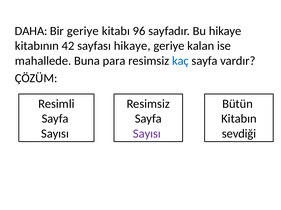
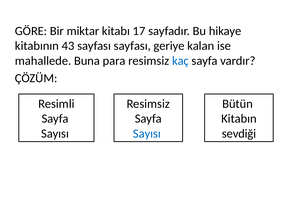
DAHA: DAHA -> GÖRE (31, 31)
Bir geriye: geriye -> miktar (83, 31)
96: 96 -> 17 (139, 31)
42: 42 -> 43 (68, 46)
sayfası hikaye: hikaye -> sayfası (132, 46)
Sayısı colour: purple -> blue (147, 134)
